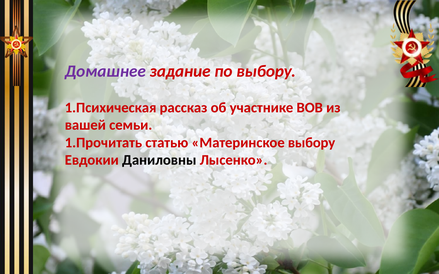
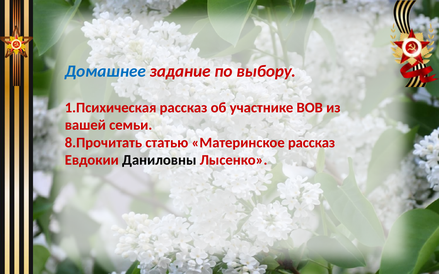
Домашнее colour: purple -> blue (105, 71)
1.Прочитать: 1.Прочитать -> 8.Прочитать (103, 143)
Материнское выбору: выбору -> рассказ (312, 143)
